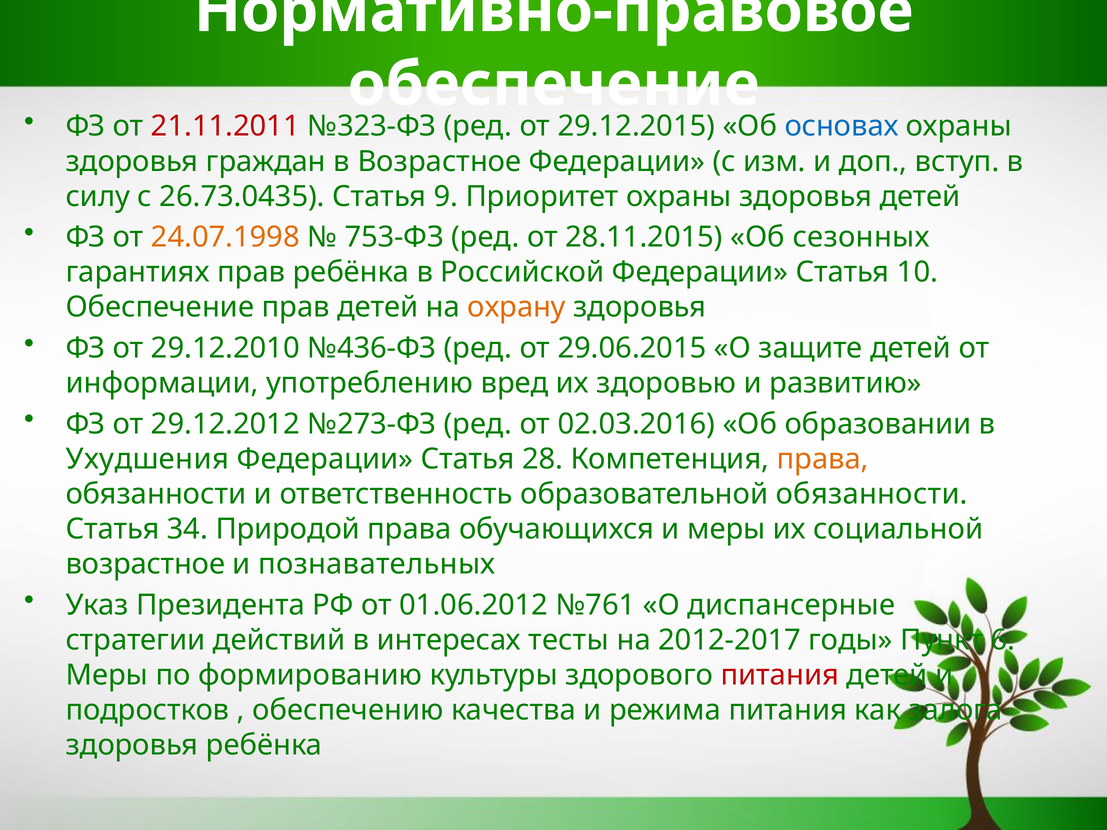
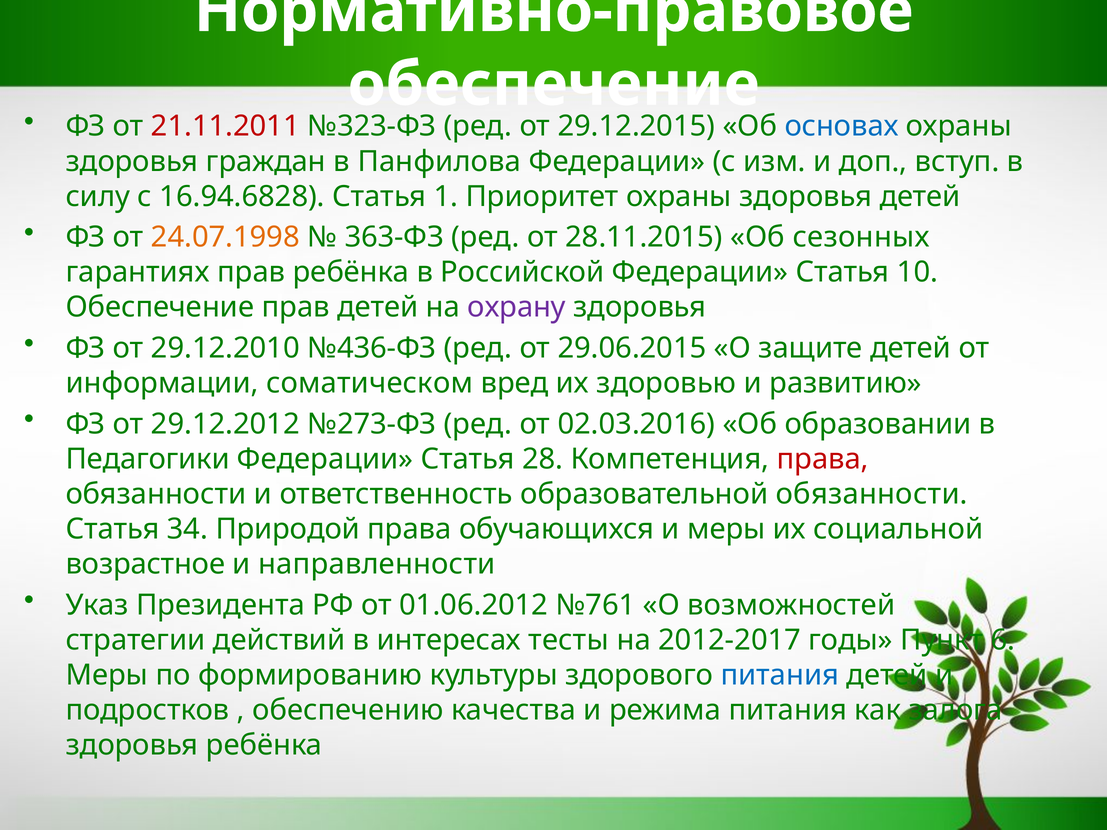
в Возрастное: Возрастное -> Панфилова (439, 161)
26.73.0435: 26.73.0435 -> 16.94.6828 (242, 196)
9: 9 -> 1 (446, 196)
753-ФЗ: 753-ФЗ -> 363-ФЗ (394, 237)
охрану colour: orange -> purple (517, 307)
употреблению: употреблению -> соматическом (370, 383)
Ухудшения: Ухудшения -> Педагогики (148, 459)
права colour: orange -> red (823, 459)
познавательных: познавательных -> направленности (377, 564)
диспансерные: диспансерные -> возможностей (791, 605)
питания colour: red -> blue (780, 675)
